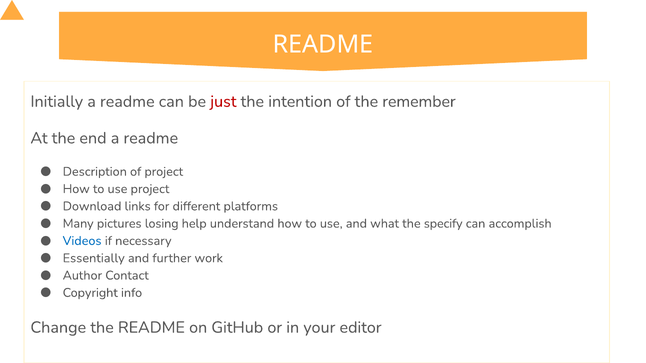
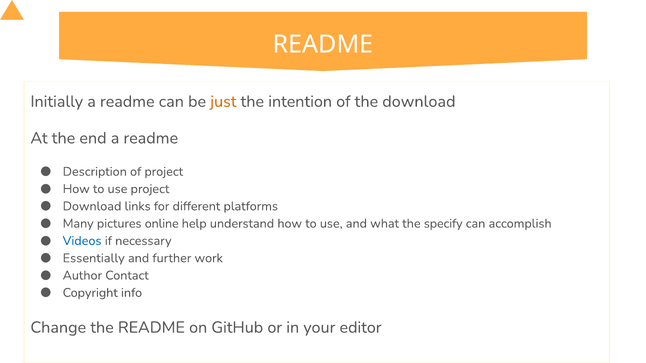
just colour: red -> orange (223, 102)
the remember: remember -> download (419, 102)
losing: losing -> online (162, 224)
